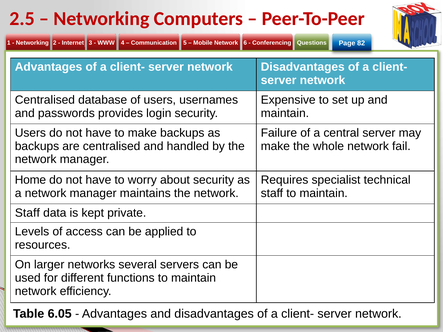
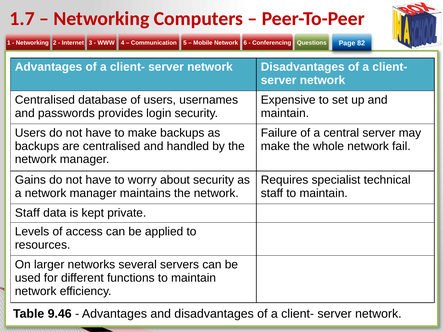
2.5: 2.5 -> 1.7 (22, 19)
Home: Home -> Gains (30, 180)
6.05: 6.05 -> 9.46 (60, 314)
